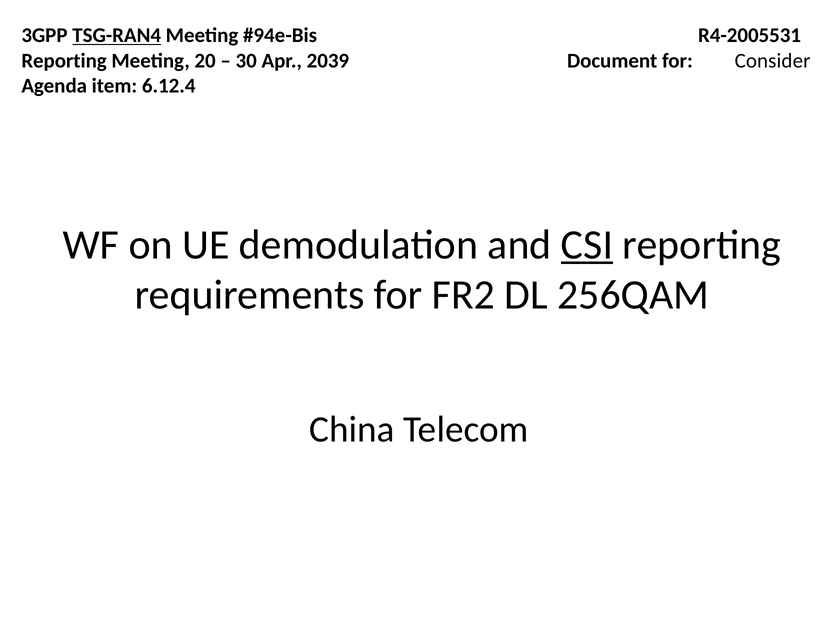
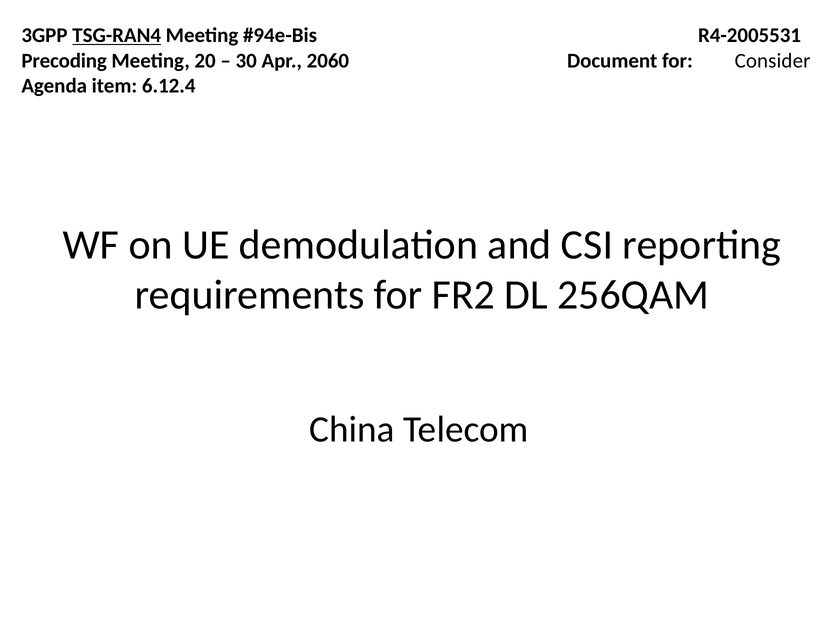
Reporting: Reporting -> Precoding (64, 61)
2039: 2039 -> 2060 (328, 61)
CSI underline: present -> none (587, 244)
